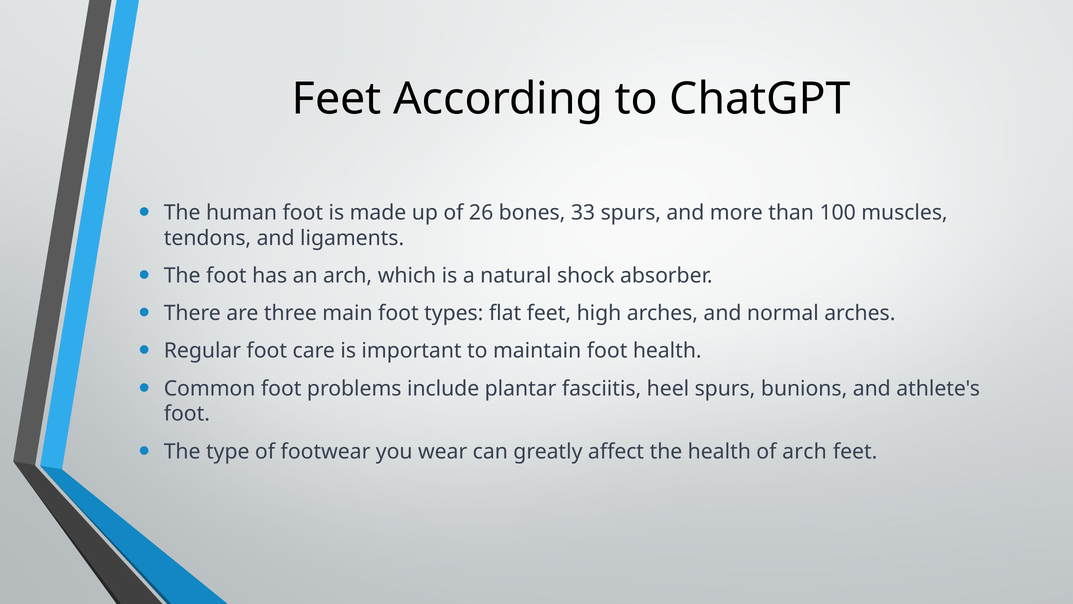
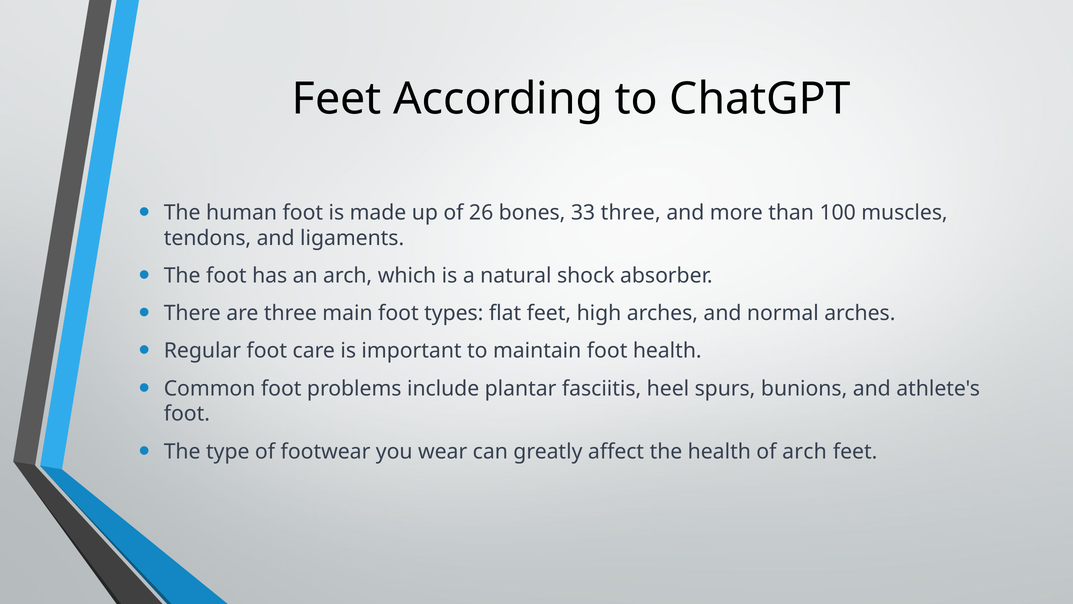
33 spurs: spurs -> three (631, 213)
